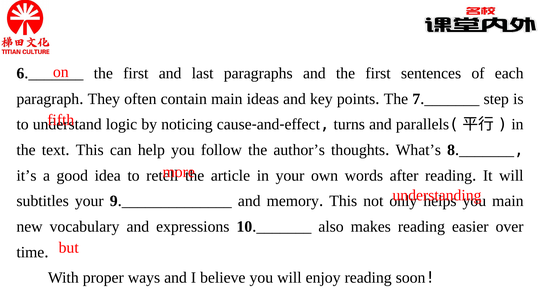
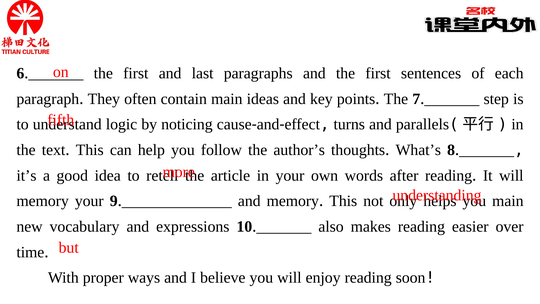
subtitles: subtitles -> memory (43, 201)
